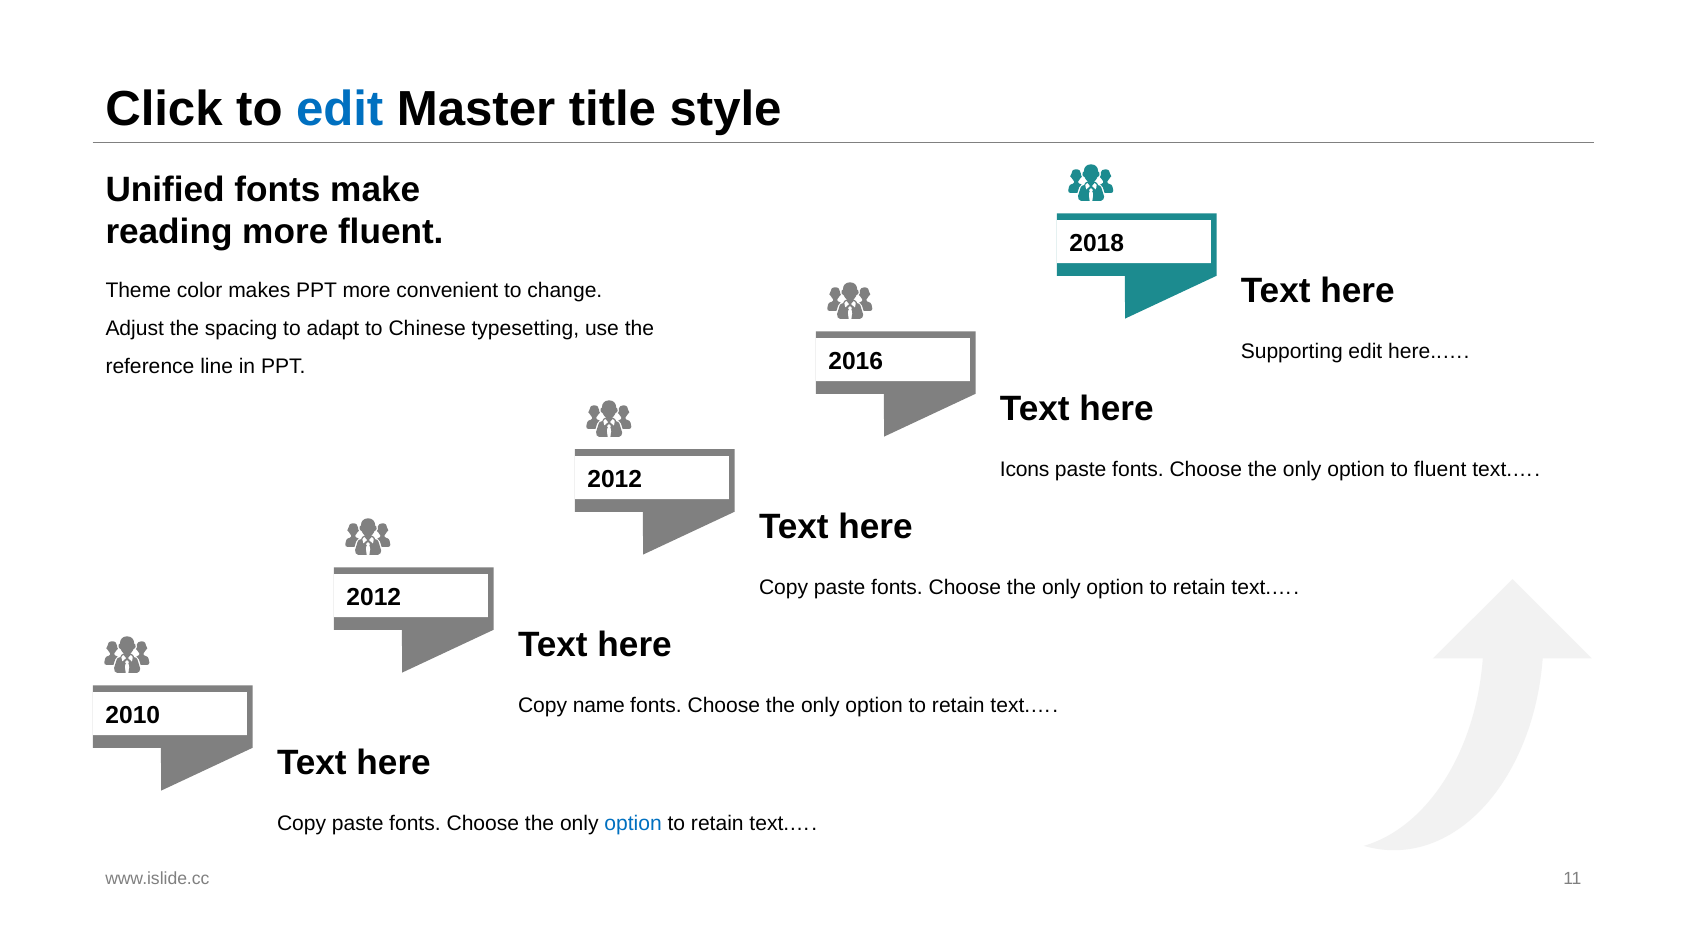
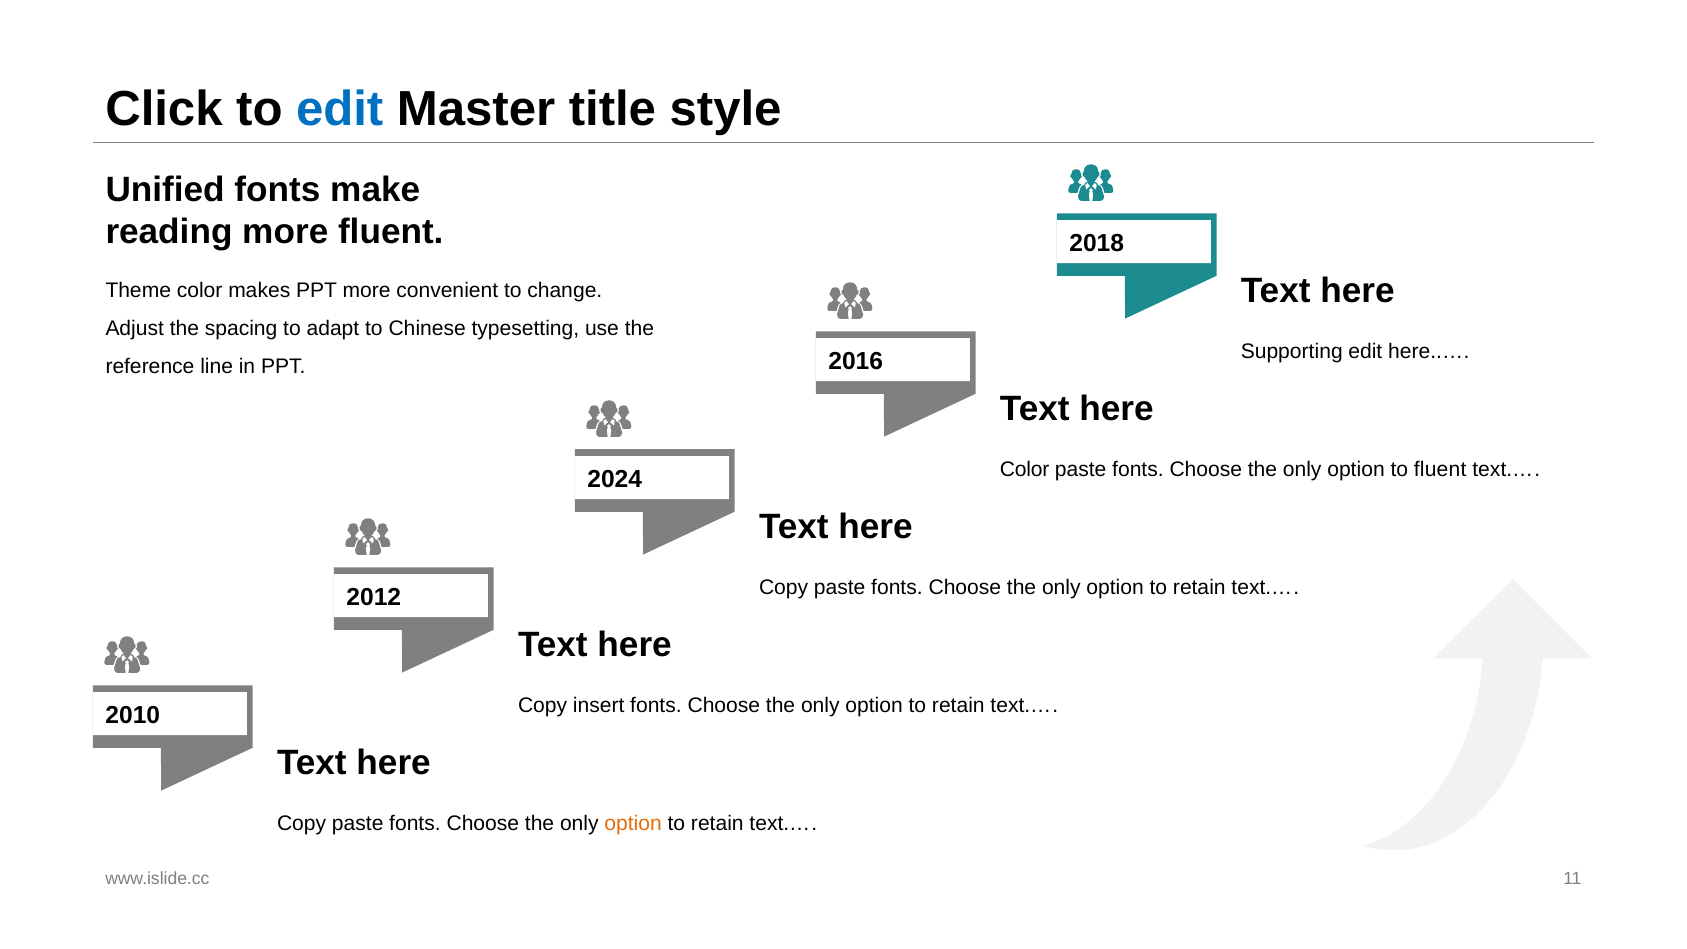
Icons: Icons -> Color (1025, 470)
2012: 2012 -> 2024 (615, 479)
name: name -> insert (599, 706)
option colour: blue -> orange (633, 824)
